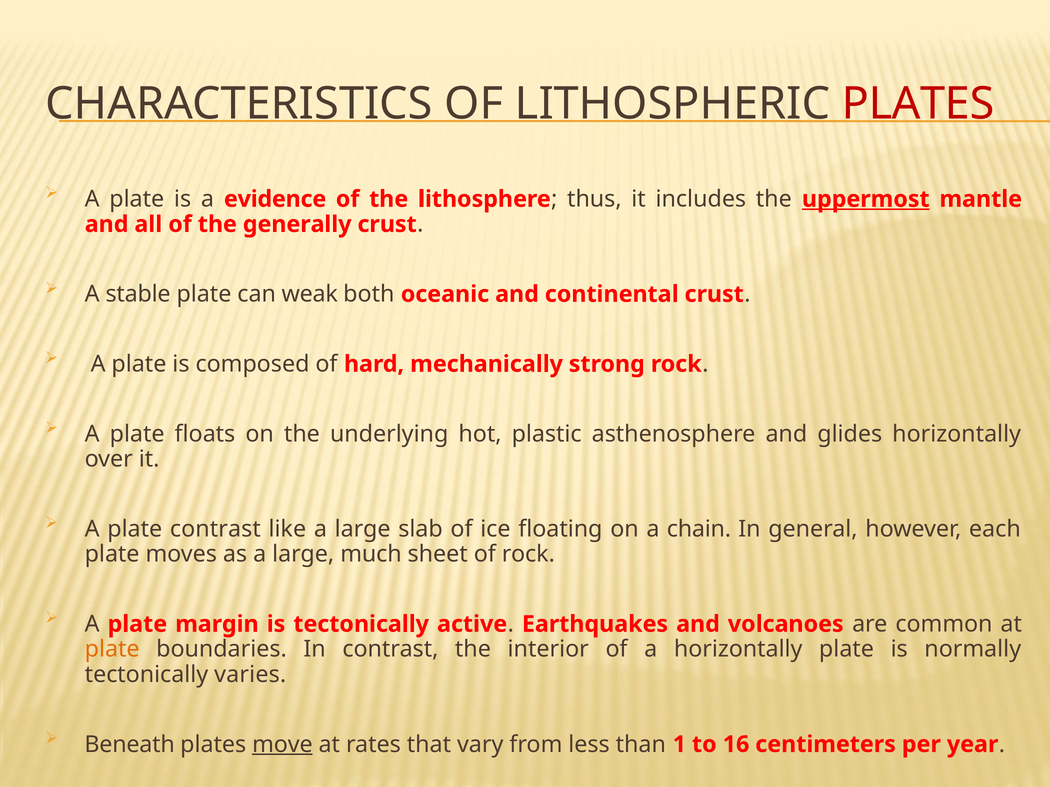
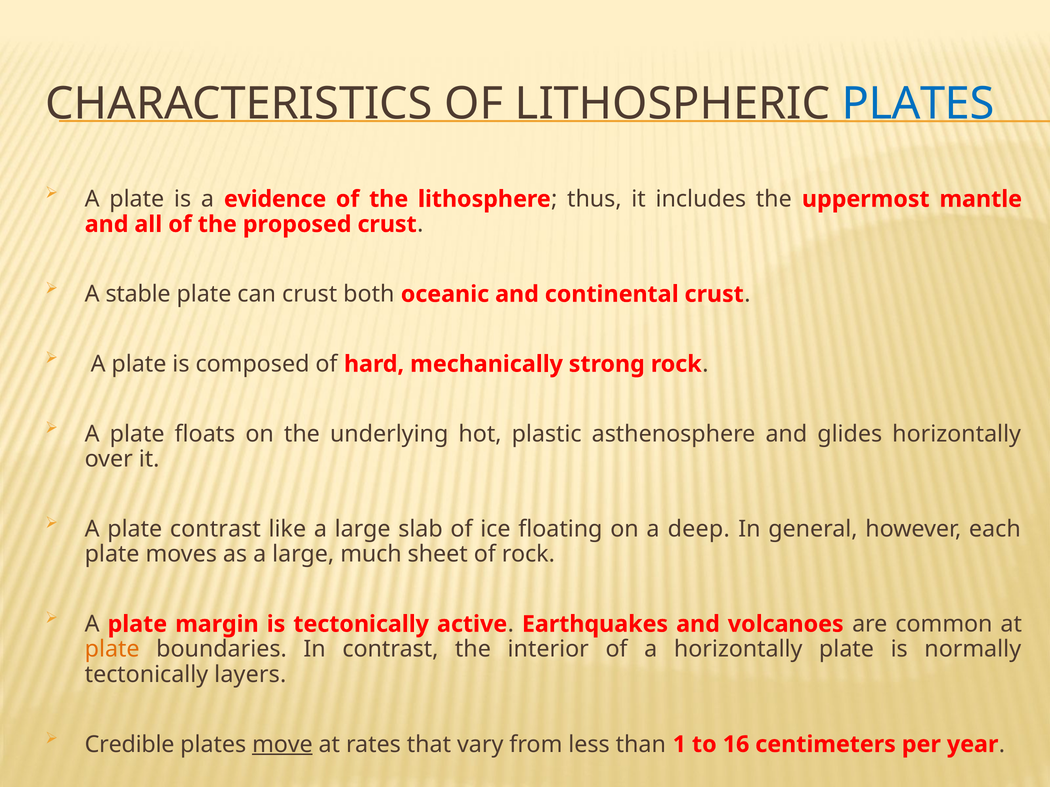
PLATES colour: red -> blue (918, 104)
uppermost underline: present -> none (866, 199)
generally: generally -> proposed (297, 224)
can weak: weak -> crust (310, 294)
chain: chain -> deep (699, 529)
varies: varies -> layers (250, 675)
Beneath: Beneath -> Credible (130, 745)
